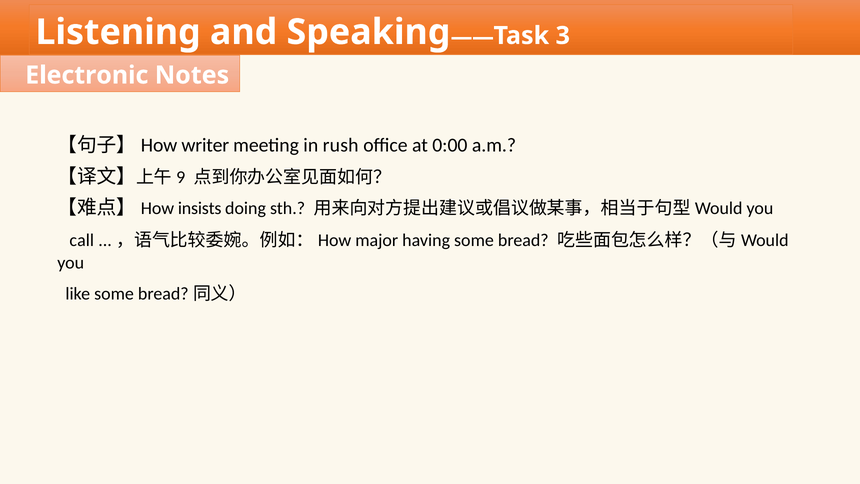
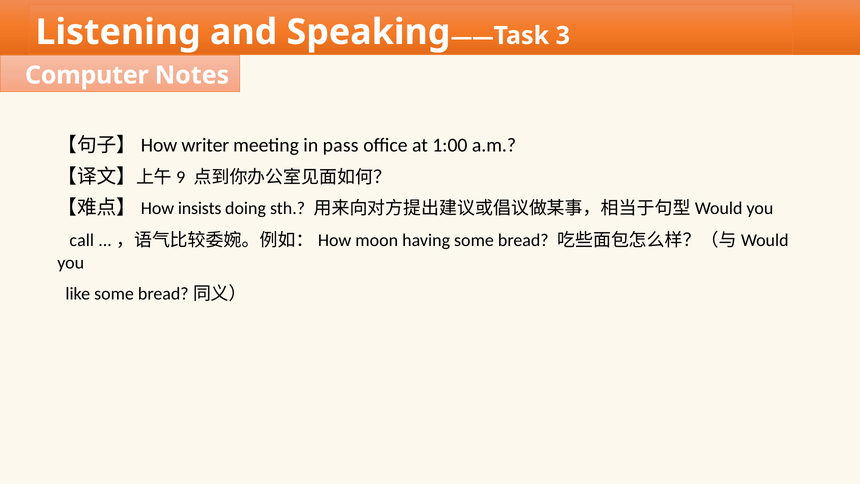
Electronic: Electronic -> Computer (87, 75)
rush: rush -> pass (341, 145)
0:00: 0:00 -> 1:00 (450, 145)
major: major -> moon (377, 240)
